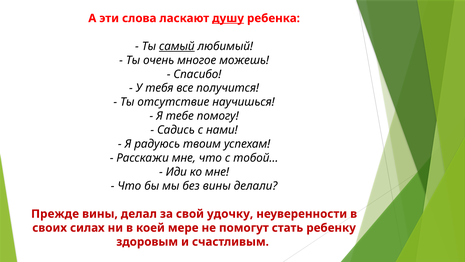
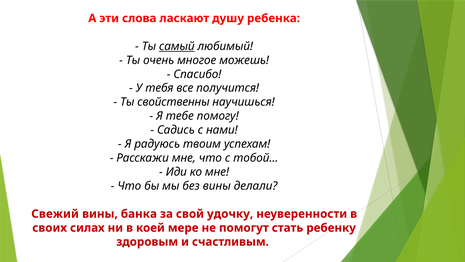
душу underline: present -> none (228, 18)
отсутствие: отсутствие -> свойственны (173, 102)
Прежде: Прежде -> Свежий (55, 214)
делал: делал -> банка (139, 214)
